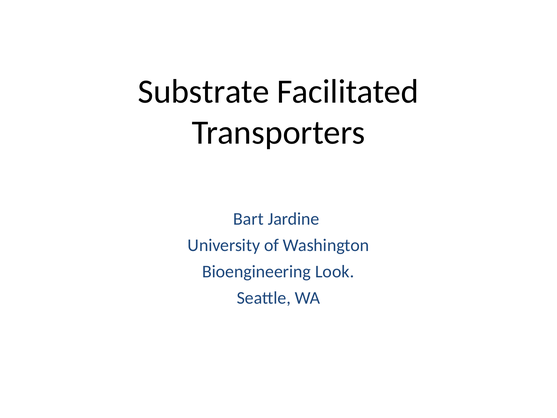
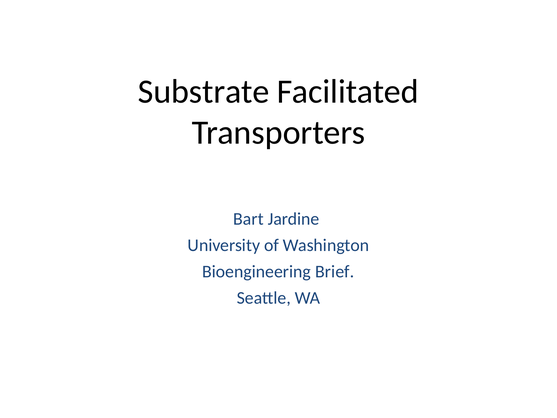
Look: Look -> Brief (335, 272)
